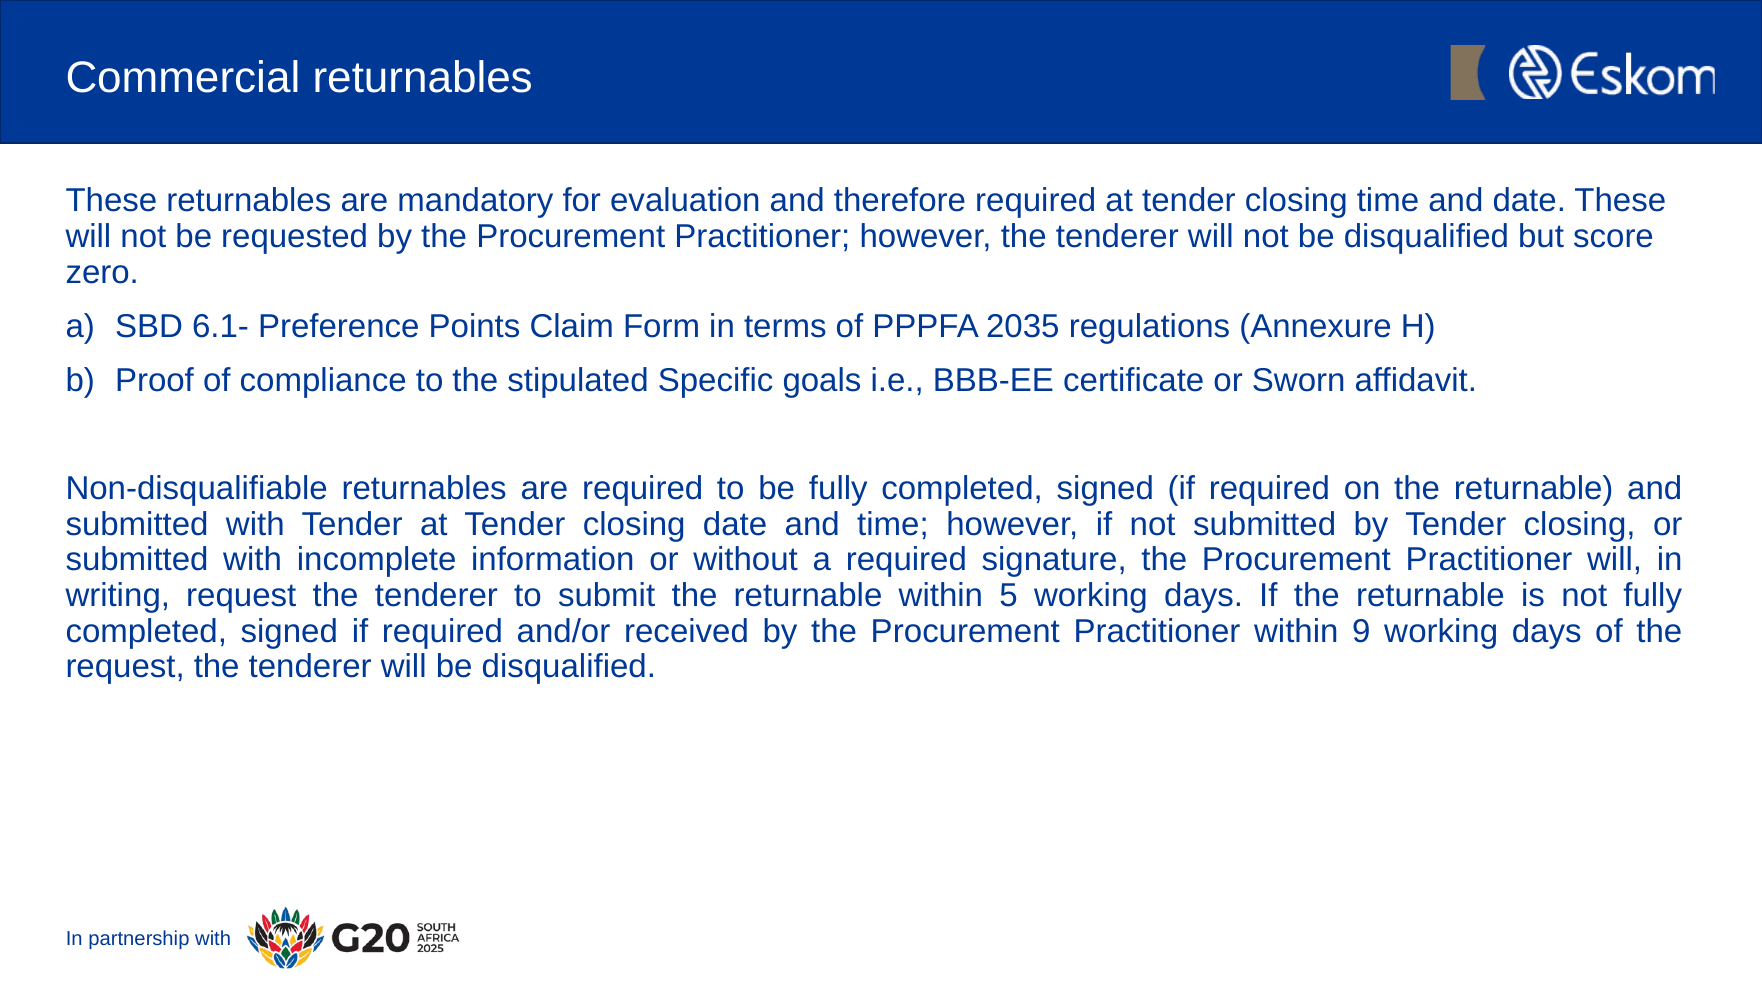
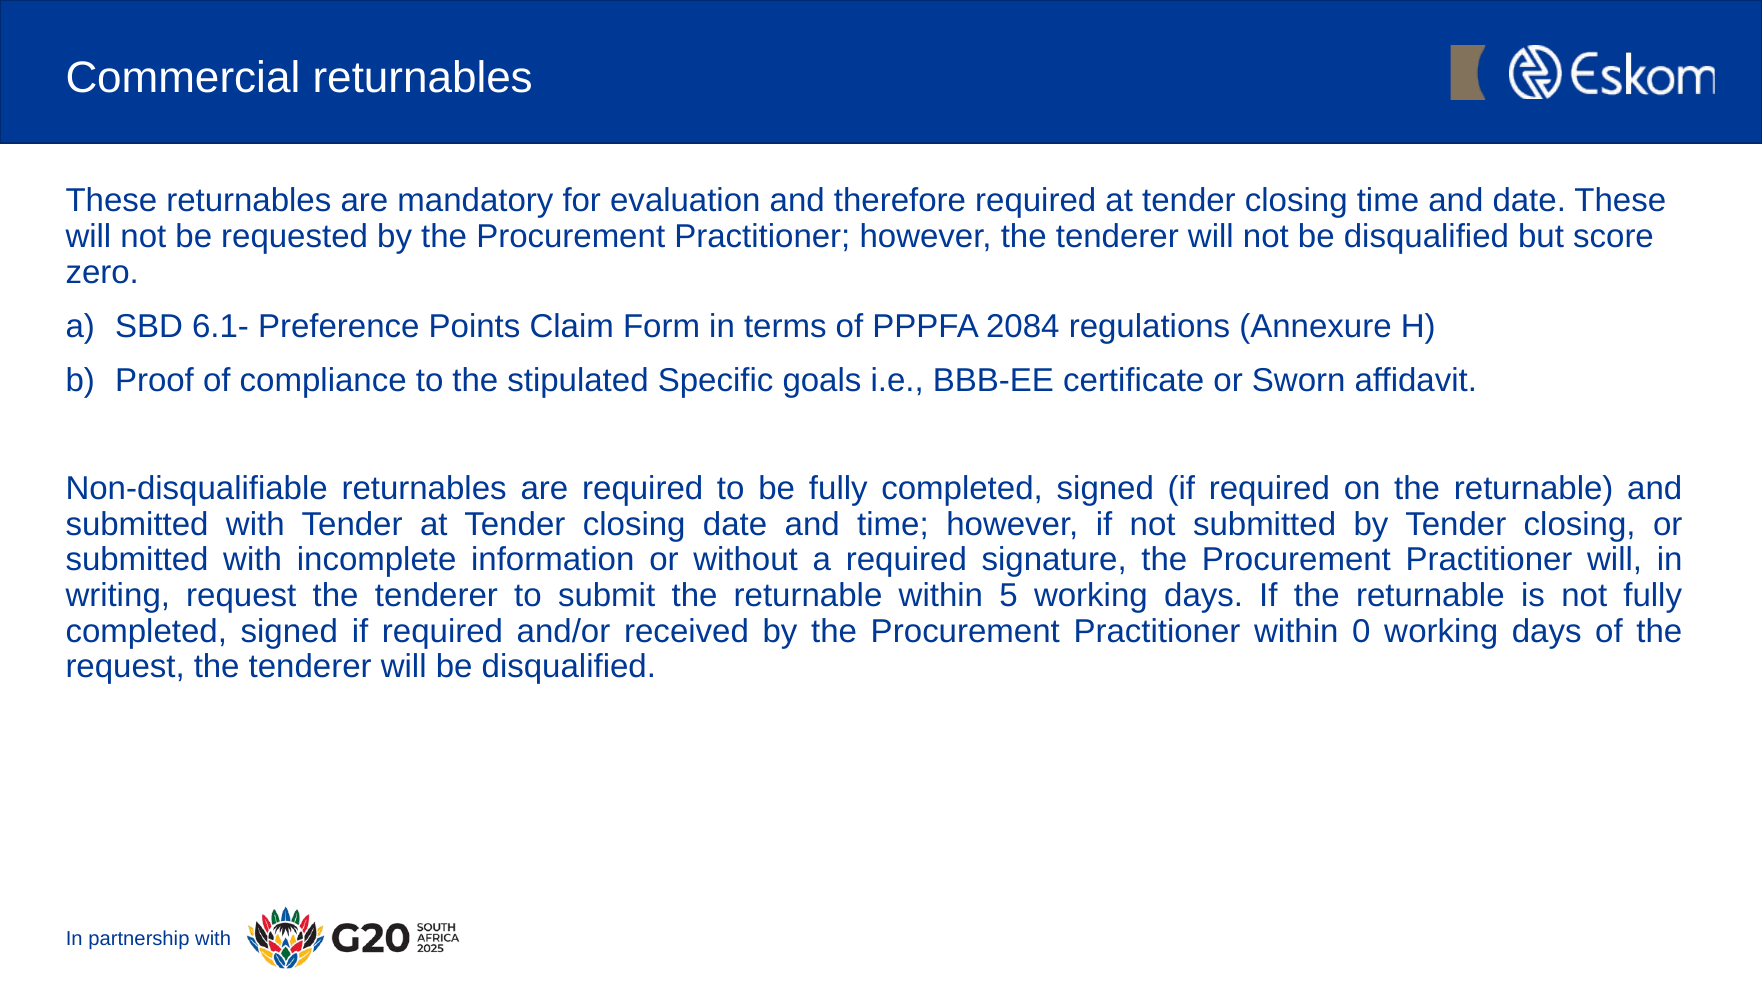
2035: 2035 -> 2084 (1023, 327)
9: 9 -> 0 (1361, 631)
